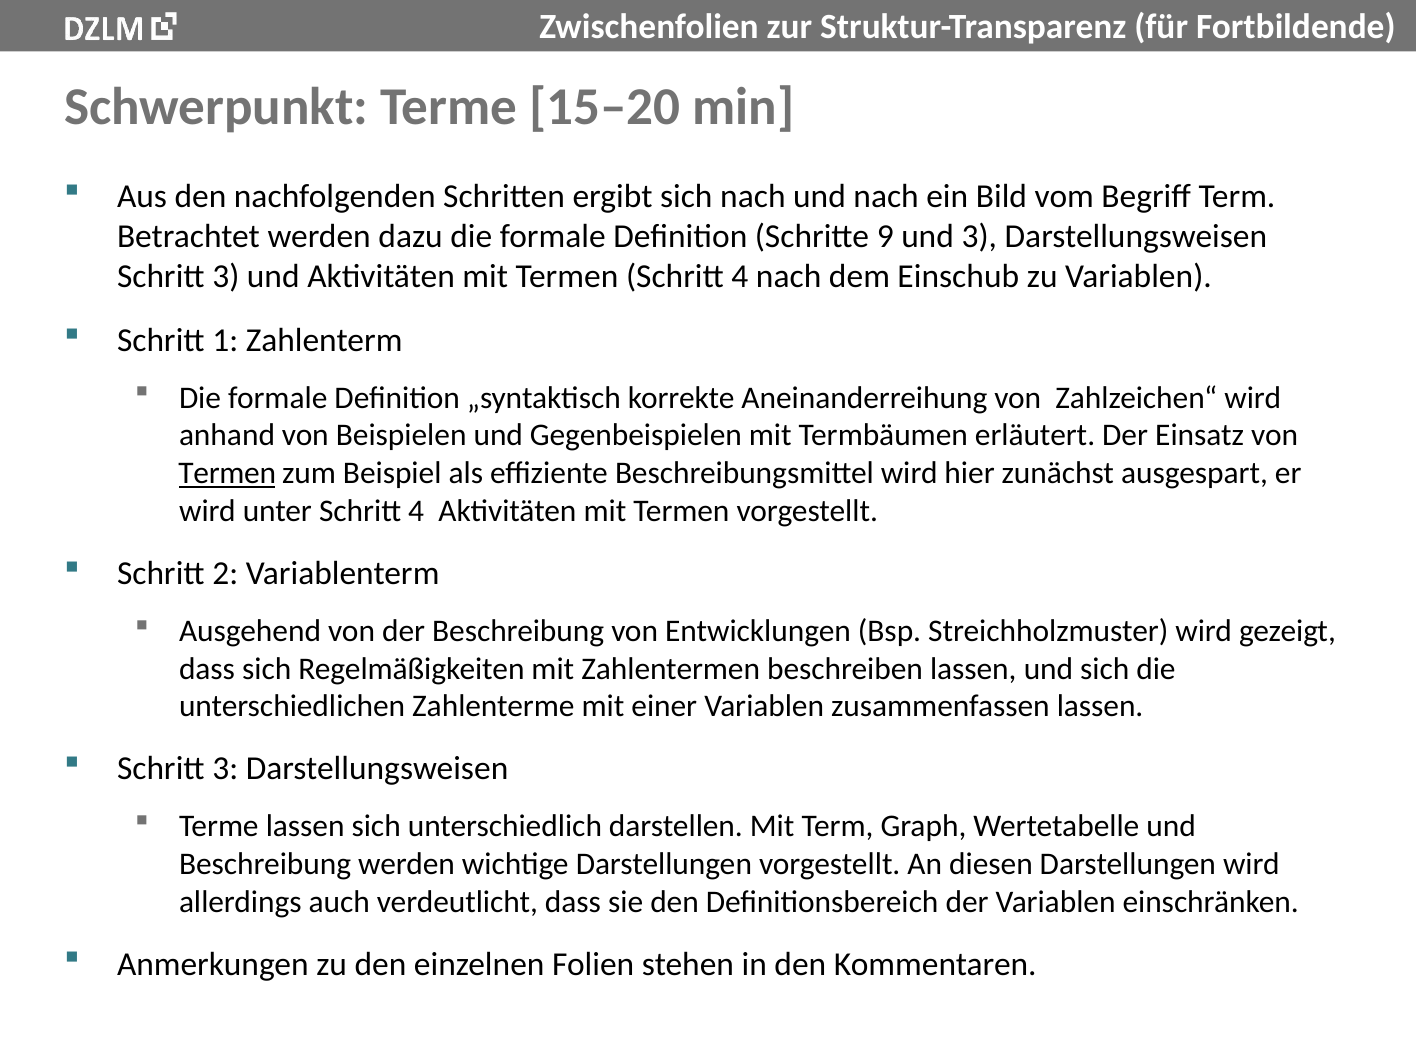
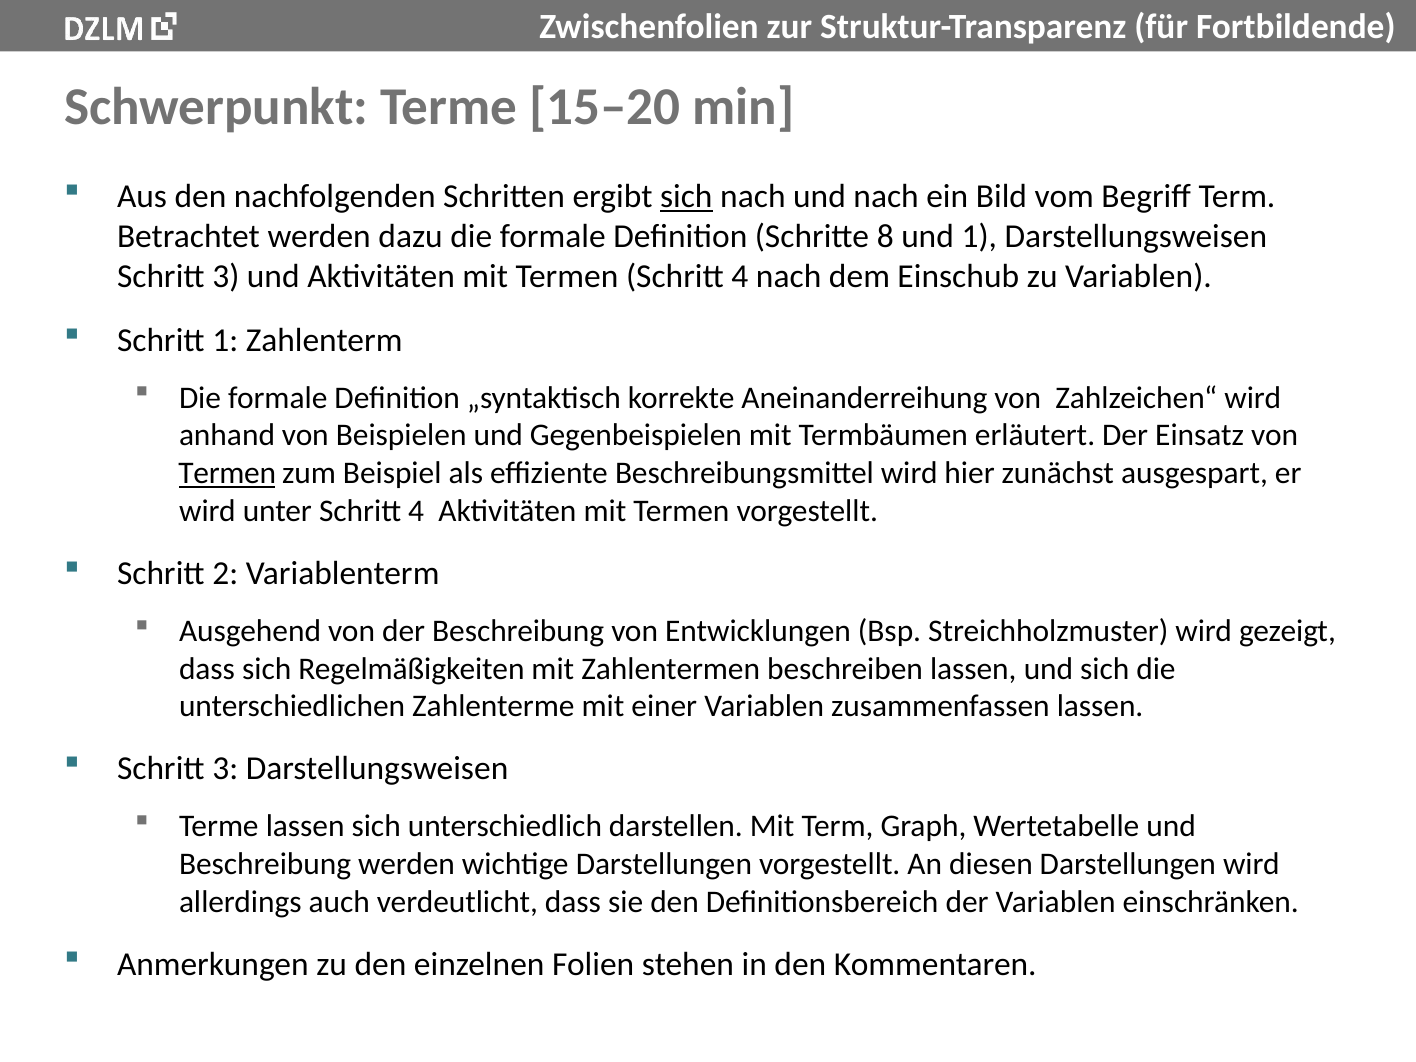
sich underline: none -> present (686, 197)
9: 9 -> 8 (885, 237)
und 3: 3 -> 1 (979, 237)
